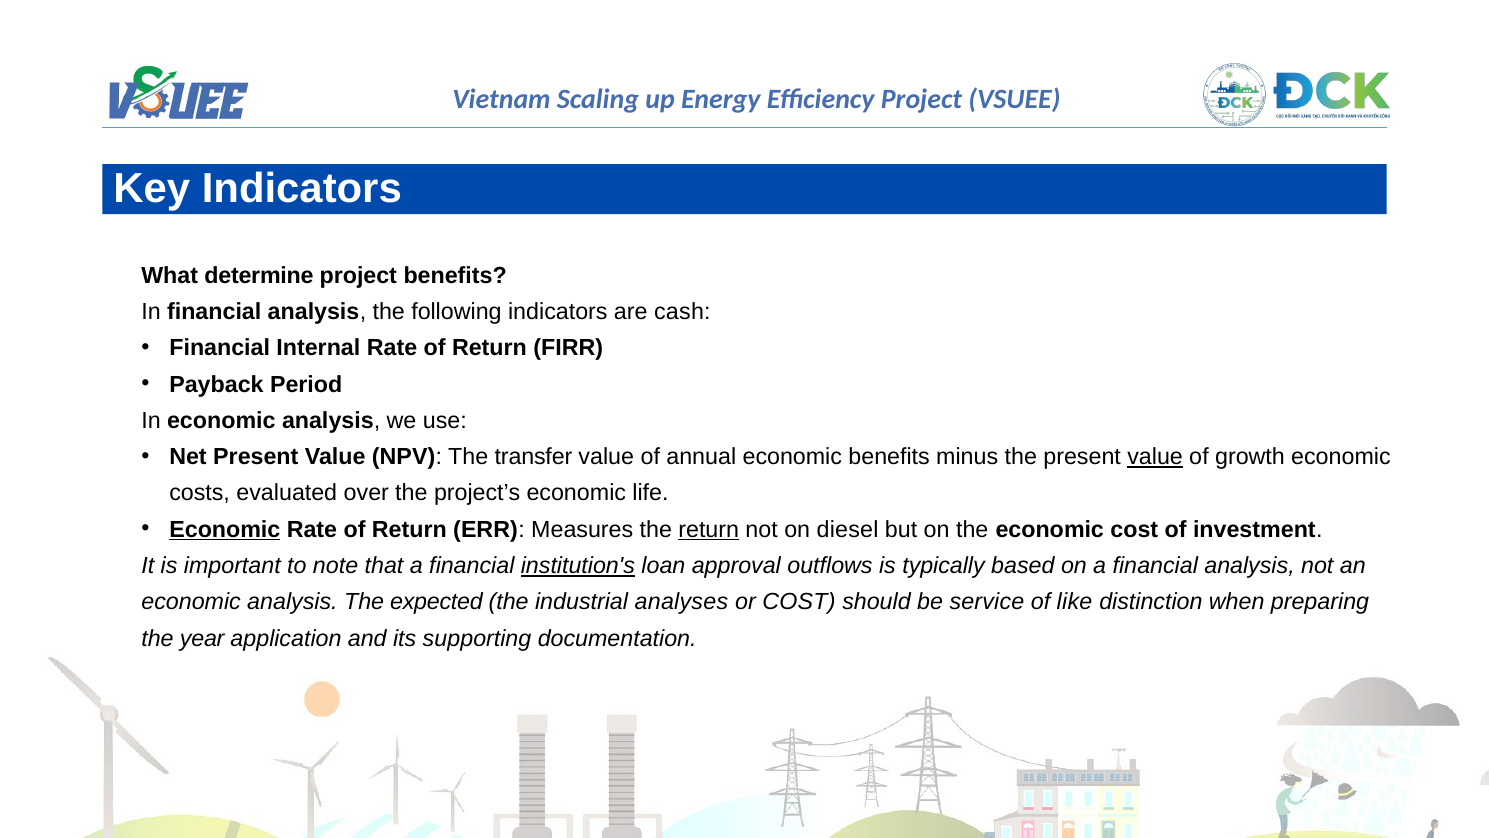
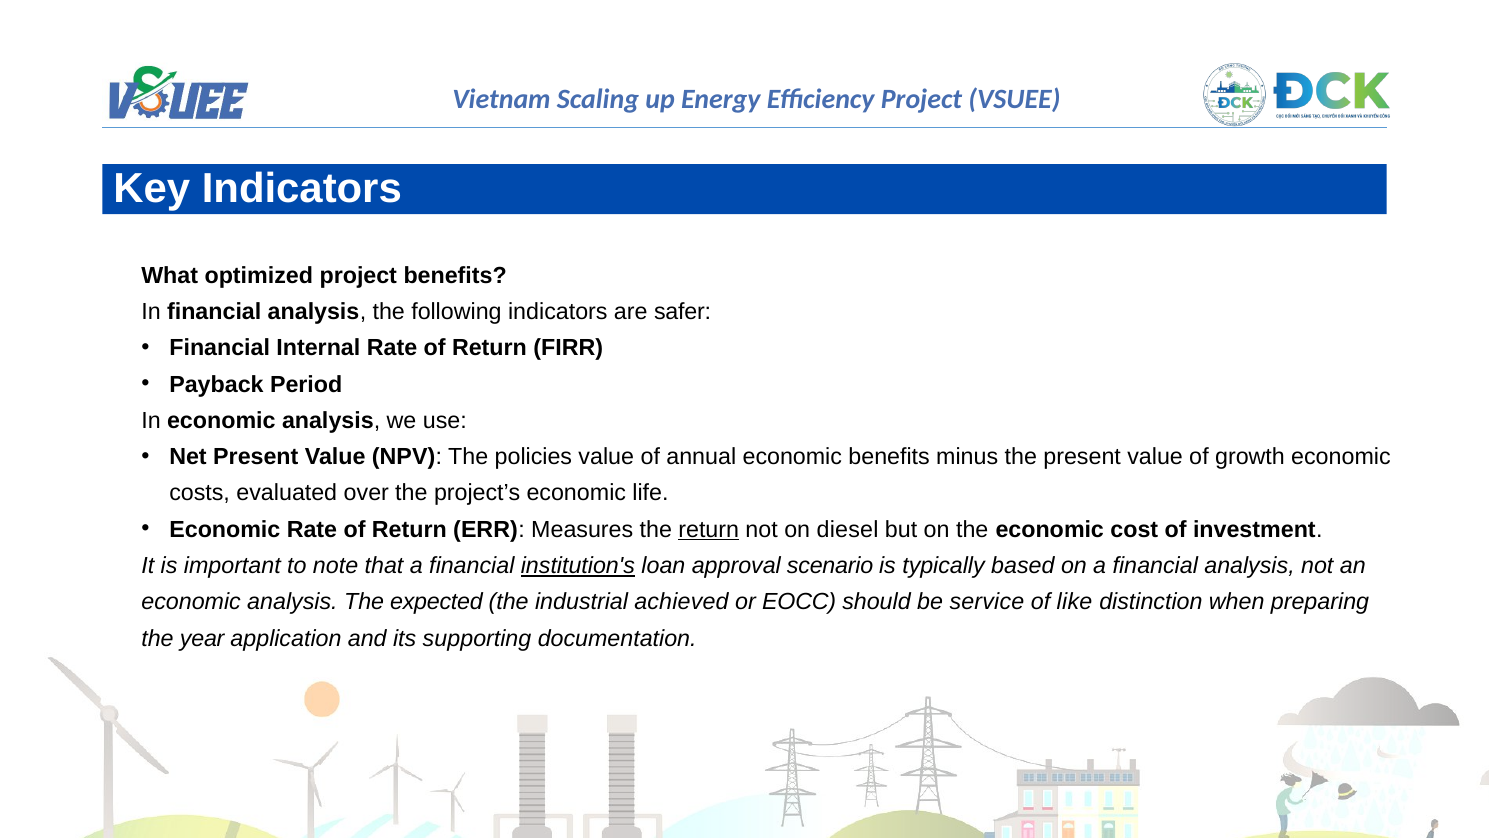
determine: determine -> optimized (259, 275)
cash: cash -> safer (683, 312)
transfer: transfer -> policies (533, 457)
value underline: present -> none (1155, 457)
Economic underline: present -> none (225, 529)
outflows: outflows -> scenario (830, 566)
analyses: analyses -> achieved (681, 602)
or COST: COST -> EOCC (799, 602)
